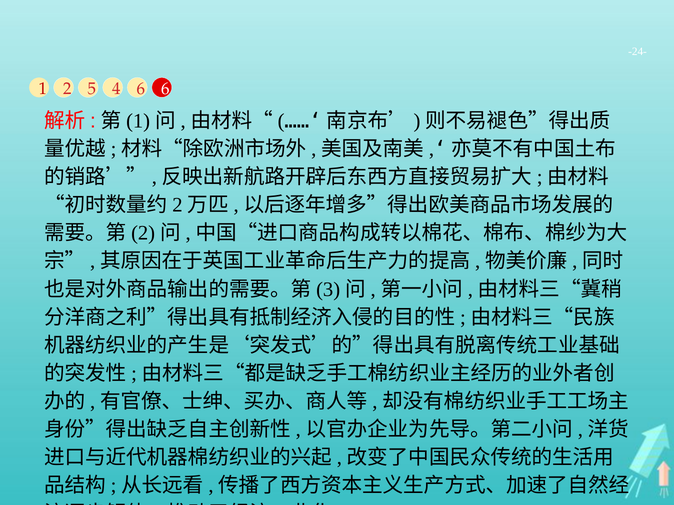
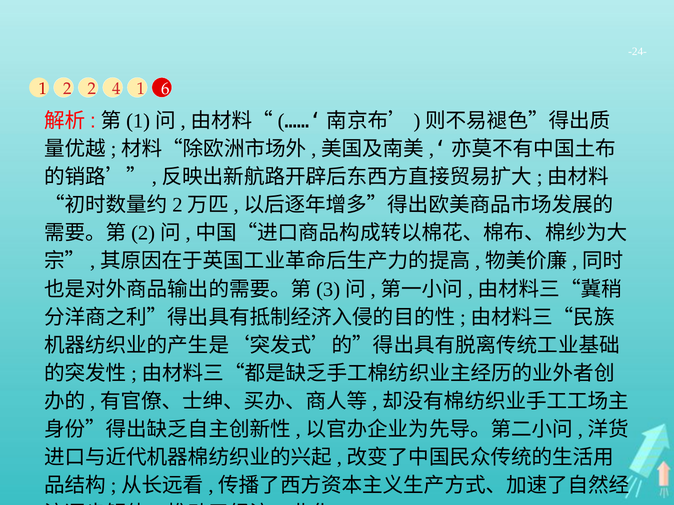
2 5: 5 -> 2 (92, 89)
4 6: 6 -> 1 (141, 89)
